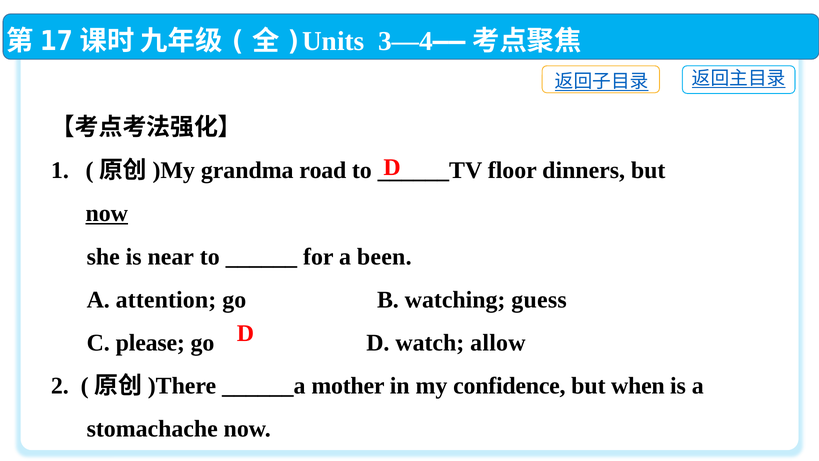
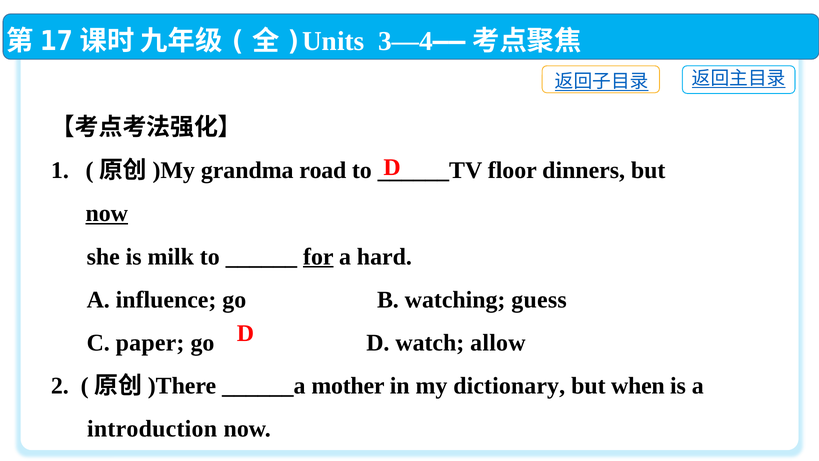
near: near -> milk (171, 256)
for underline: none -> present (318, 256)
been: been -> hard (384, 256)
attention: attention -> influence (166, 299)
please: please -> paper (150, 343)
confidence: confidence -> dictionary (509, 386)
stomachache: stomachache -> introduction (152, 429)
